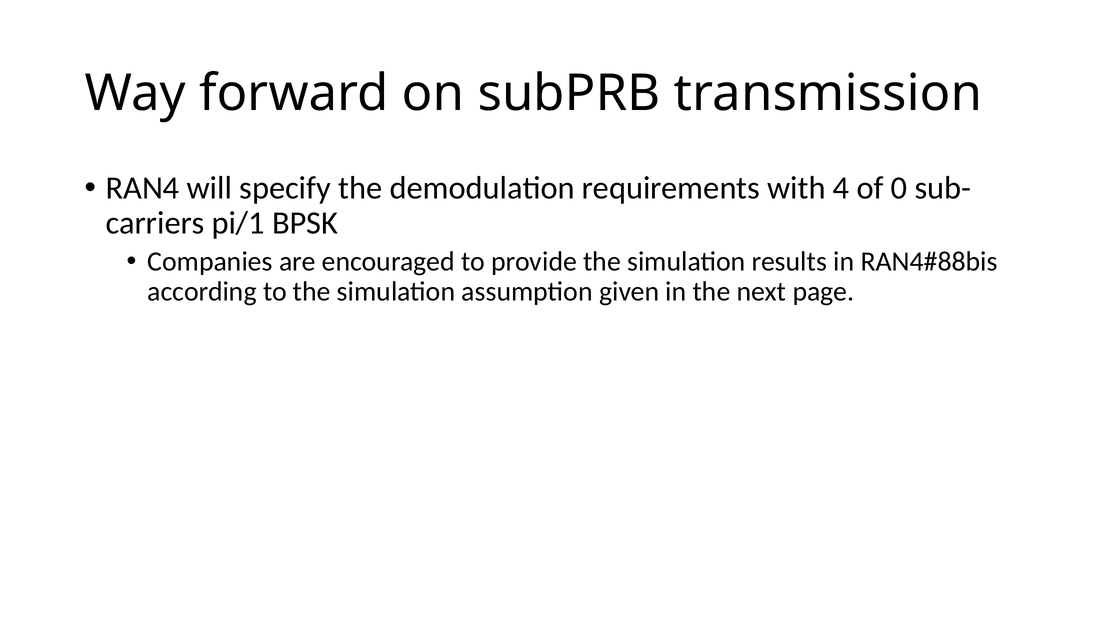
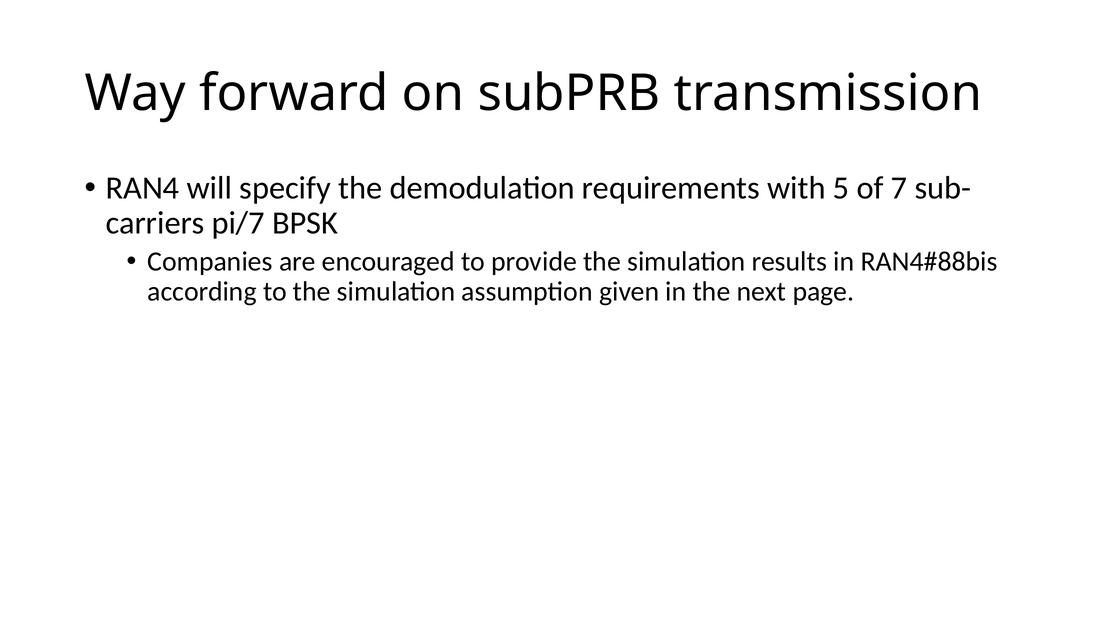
4: 4 -> 5 (841, 188)
0: 0 -> 7 (899, 188)
pi/1: pi/1 -> pi/7 (238, 223)
